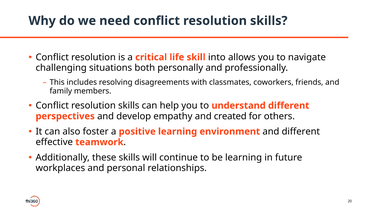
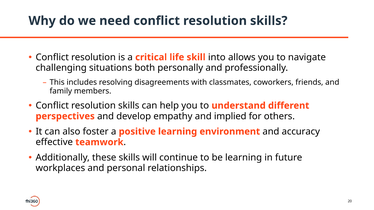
created: created -> implied (230, 116)
and different: different -> accuracy (301, 132)
